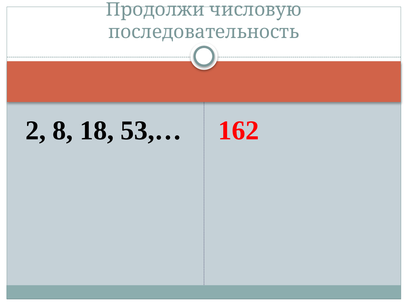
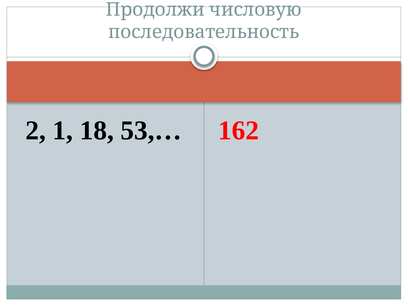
8: 8 -> 1 (63, 131)
